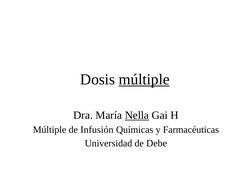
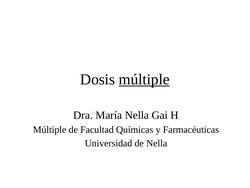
Nella underline: present -> none (137, 115)
Infusión: Infusión -> Facultad (97, 129)
de Debe: Debe -> Nella (157, 143)
